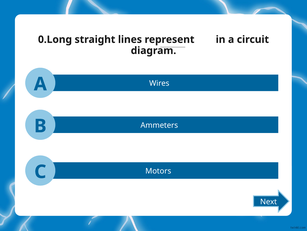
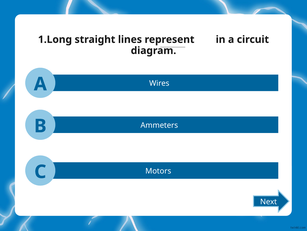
0.Long: 0.Long -> 1.Long (55, 39)
